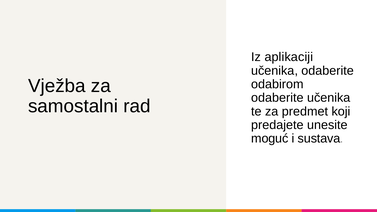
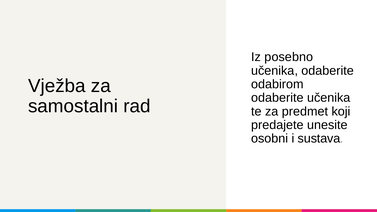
aplikaciji: aplikaciji -> posebno (289, 57)
moguć: moguć -> osobni (270, 139)
